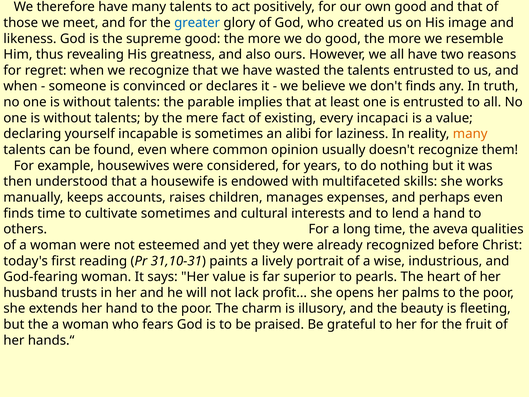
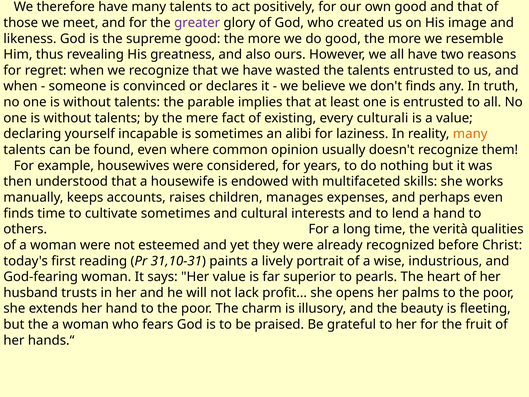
greater colour: blue -> purple (197, 23)
incapaci: incapaci -> culturali (383, 118)
aveva: aveva -> verità (450, 229)
